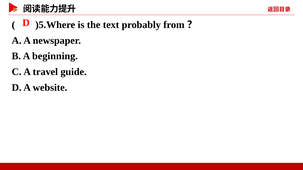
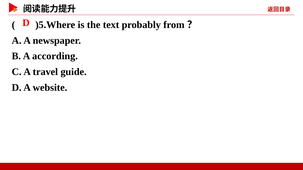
beginning: beginning -> according (55, 56)
